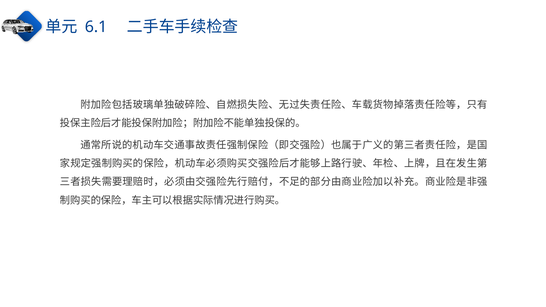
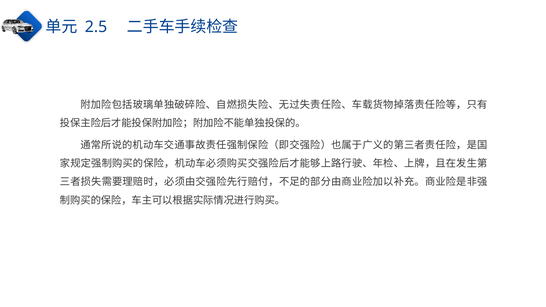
6.1: 6.1 -> 2.5 (96, 27)
